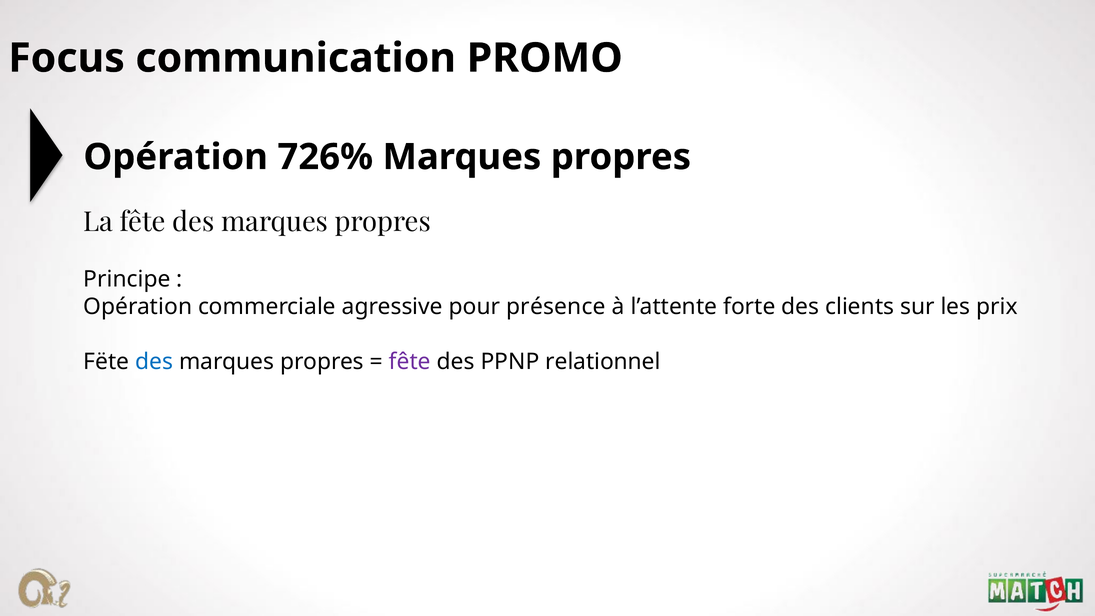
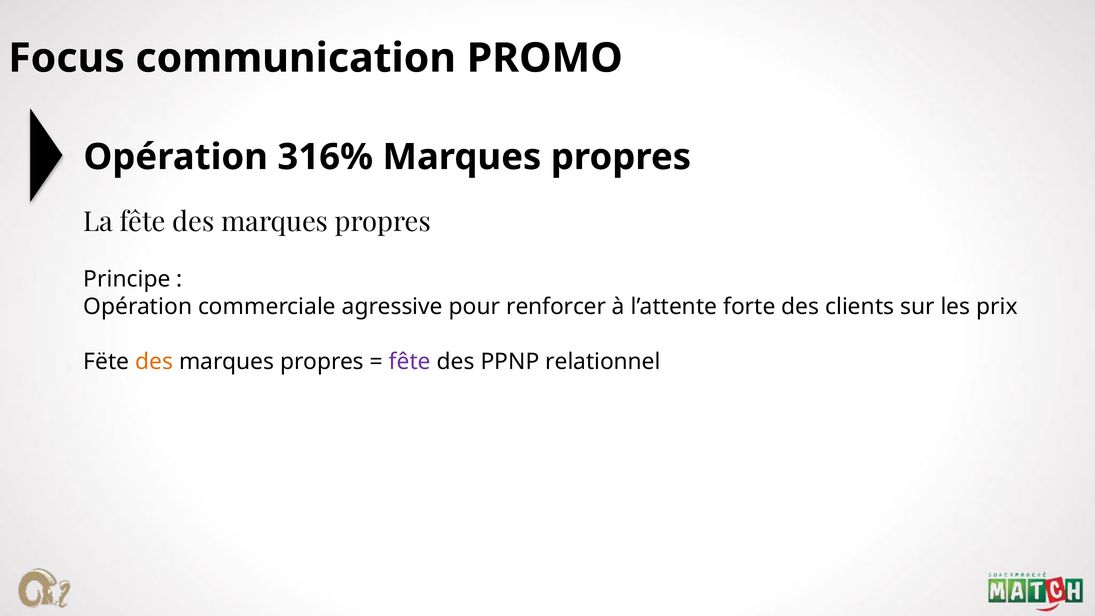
726%: 726% -> 316% (325, 157)
présence: présence -> renforcer (556, 307)
des colour: blue -> orange (154, 361)
